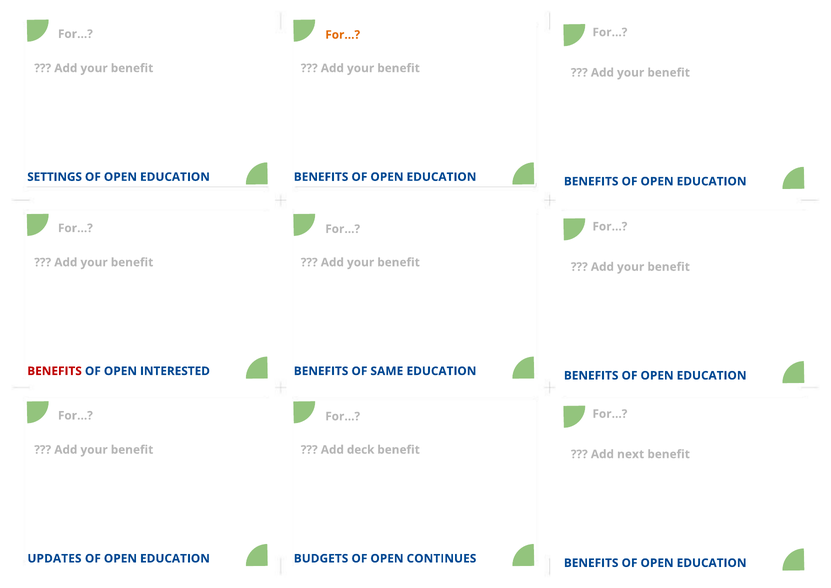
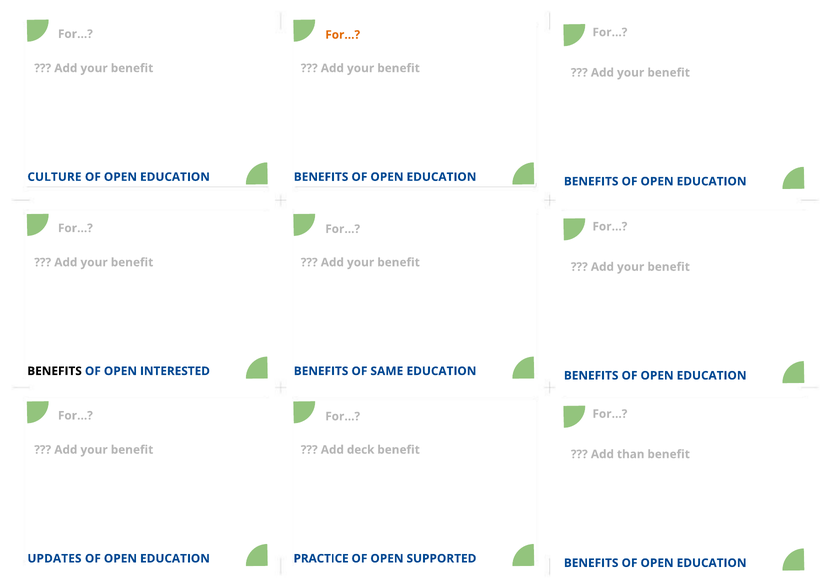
SETTINGS: SETTINGS -> CULTURE (54, 177)
BENEFITS colour: red -> black (55, 371)
next: next -> than (631, 454)
BUDGETS: BUDGETS -> PRACTICE (321, 558)
CONTINUES: CONTINUES -> SUPPORTED (441, 558)
